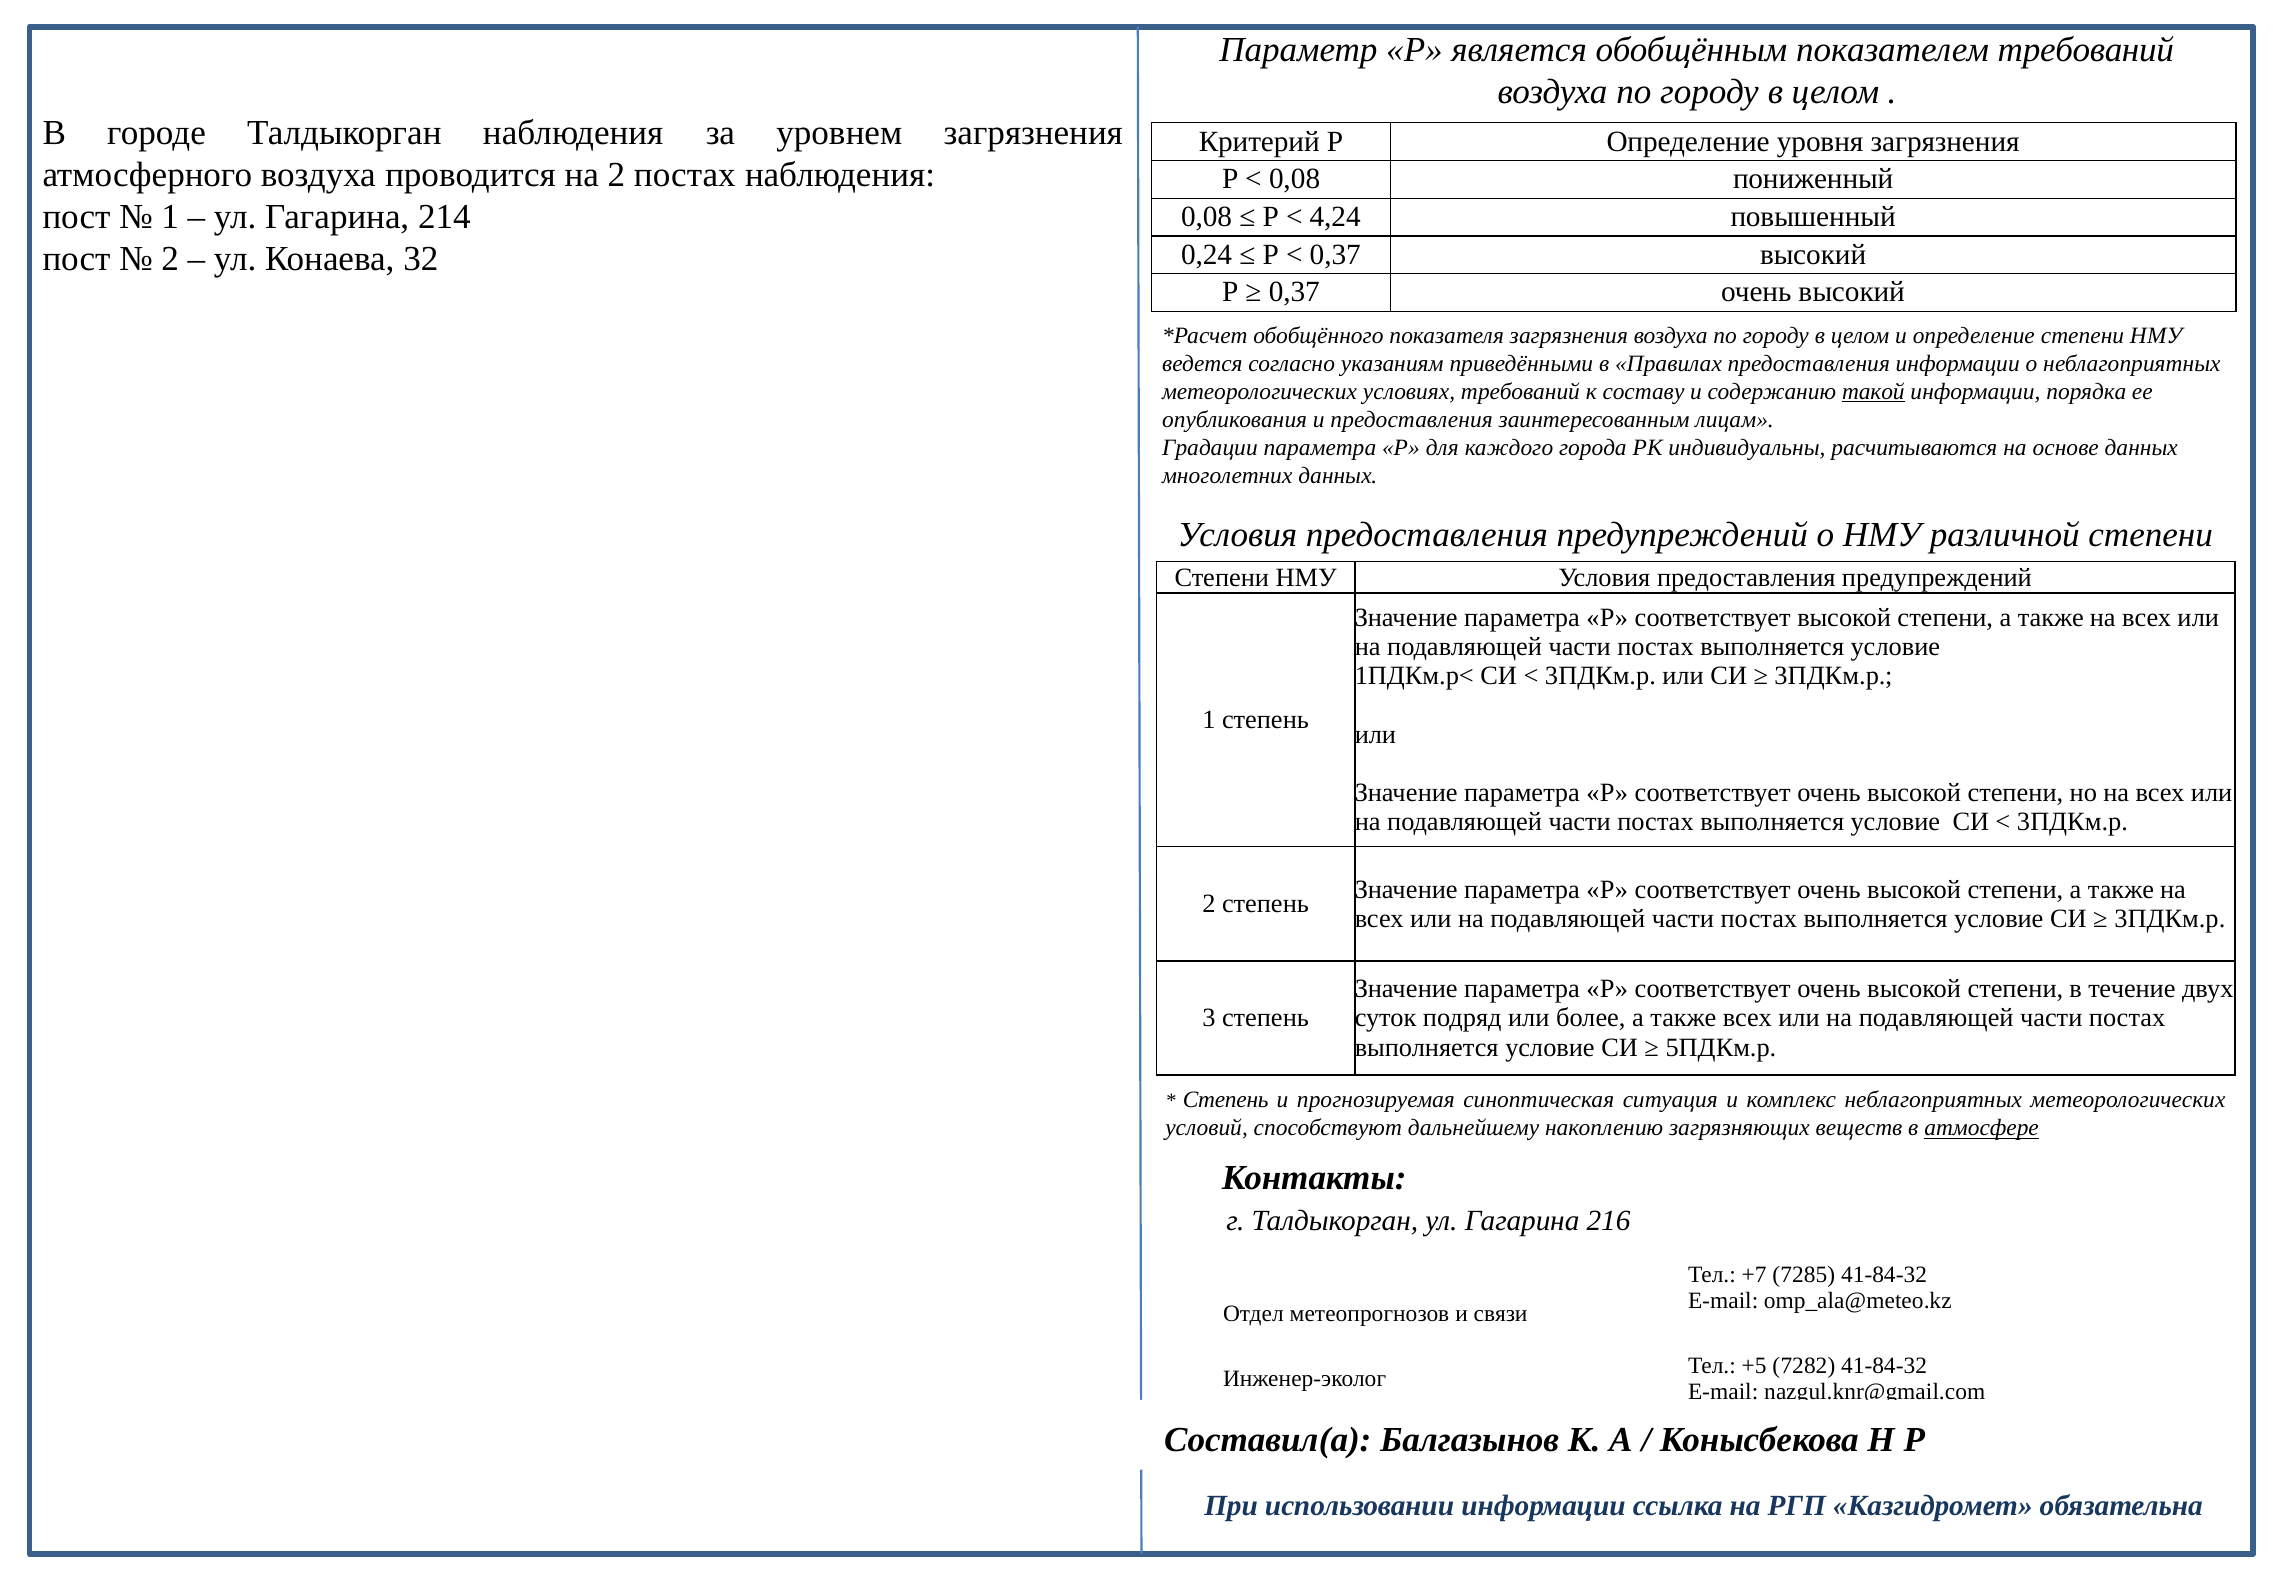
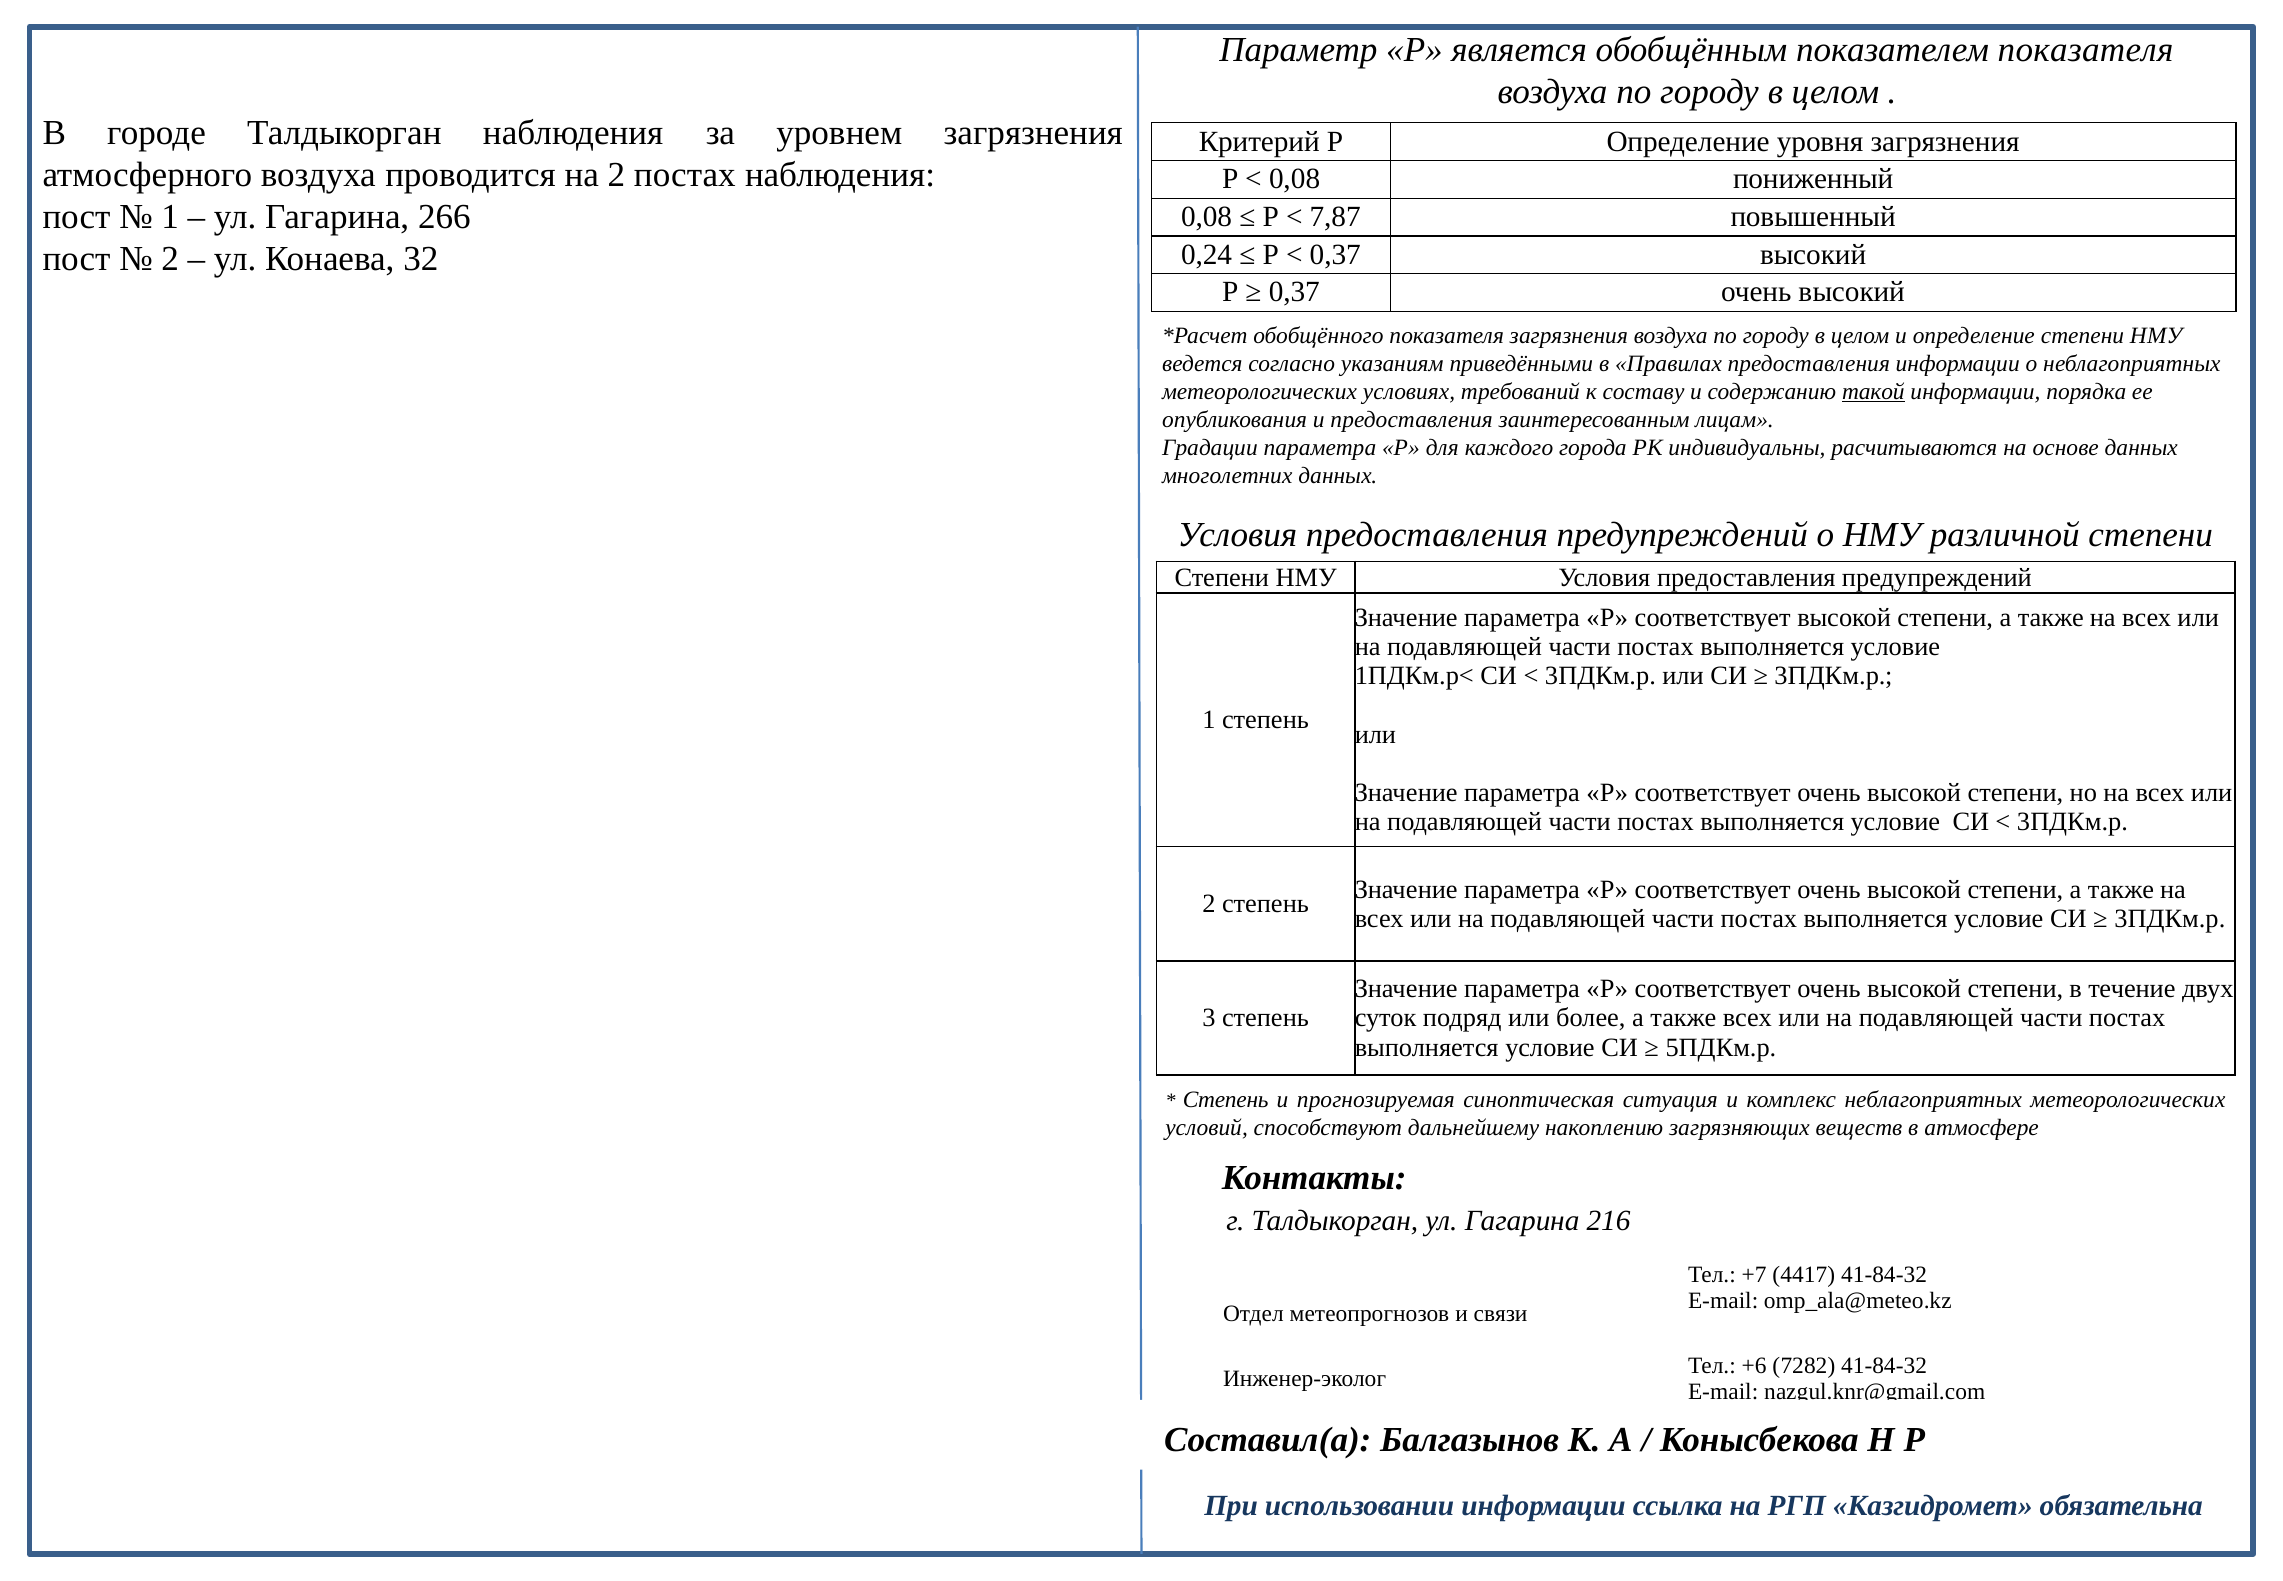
показателем требований: требований -> показателя (2086, 50)
214: 214 -> 266 (444, 217)
4,24: 4,24 -> 7,87 (1335, 217)
атмосфере underline: present -> none (1982, 1128)
7285: 7285 -> 4417 (1804, 1274)
+5: +5 -> +6 (1754, 1365)
